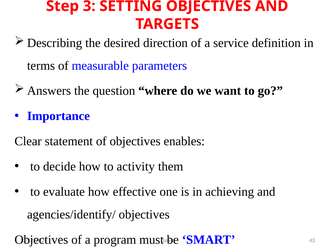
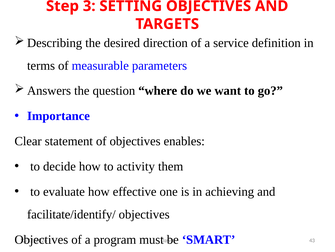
agencies/identify/: agencies/identify/ -> facilitate/identify/ (71, 214)
